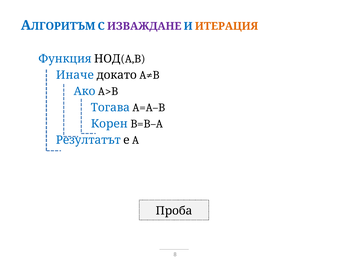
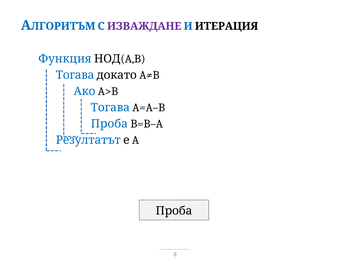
ИТЕРАЦИЯ colour: orange -> black (227, 26)
Иначе: Иначе -> Тогава (75, 75)
Корен: Корен -> Проба (109, 124)
